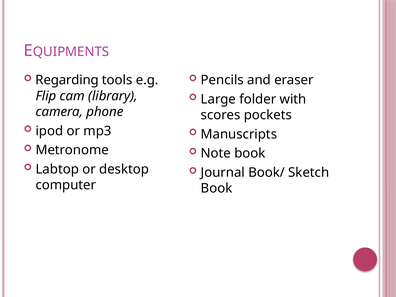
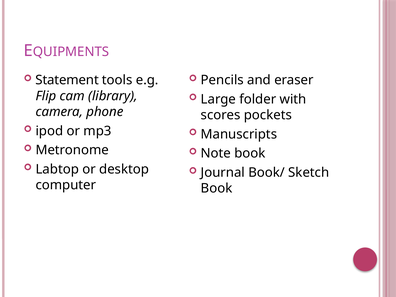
Regarding: Regarding -> Statement (67, 80)
